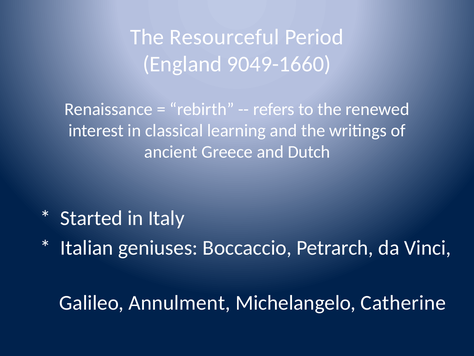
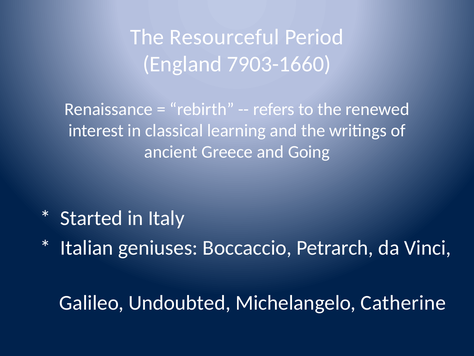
9049-1660: 9049-1660 -> 7903-1660 (279, 64)
Dutch: Dutch -> Going (309, 152)
Annulment: Annulment -> Undoubted (180, 302)
